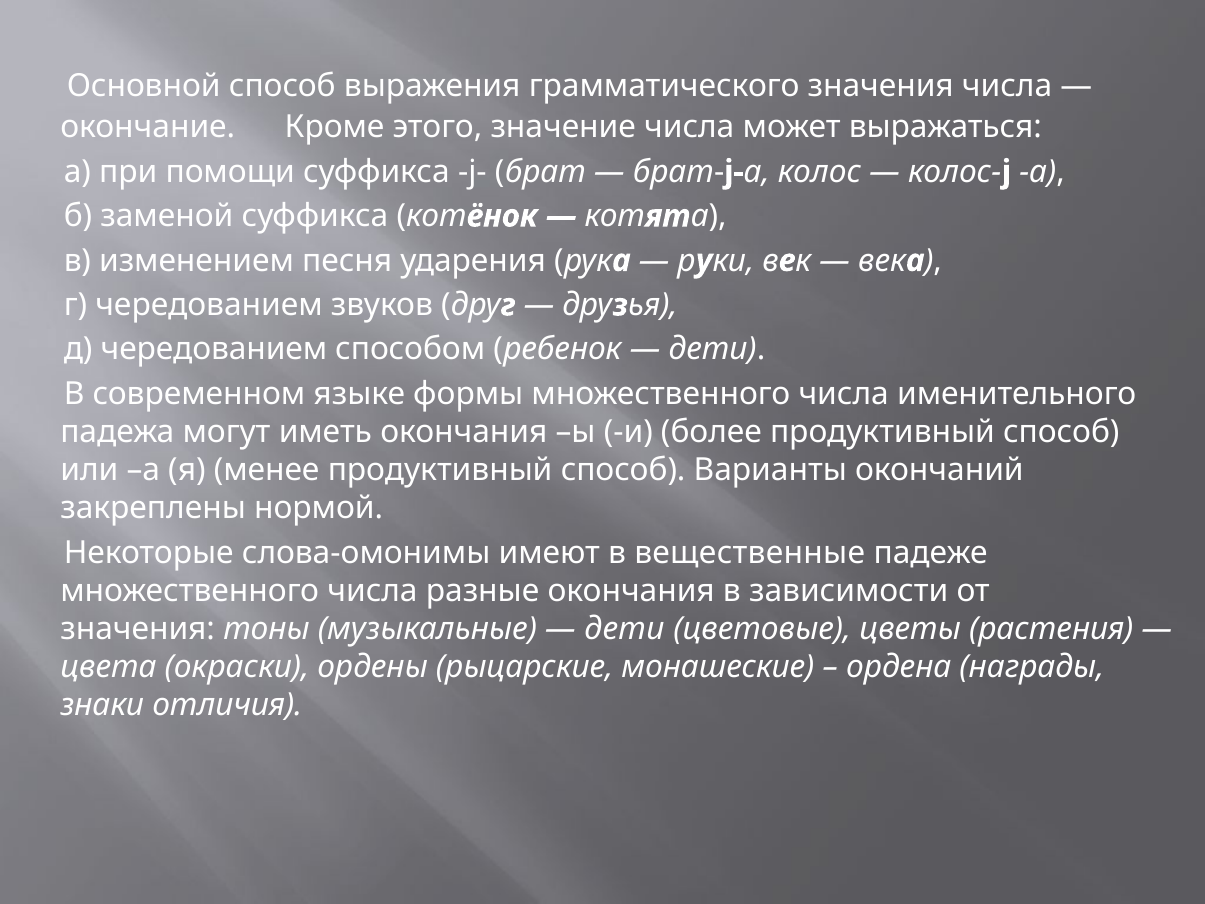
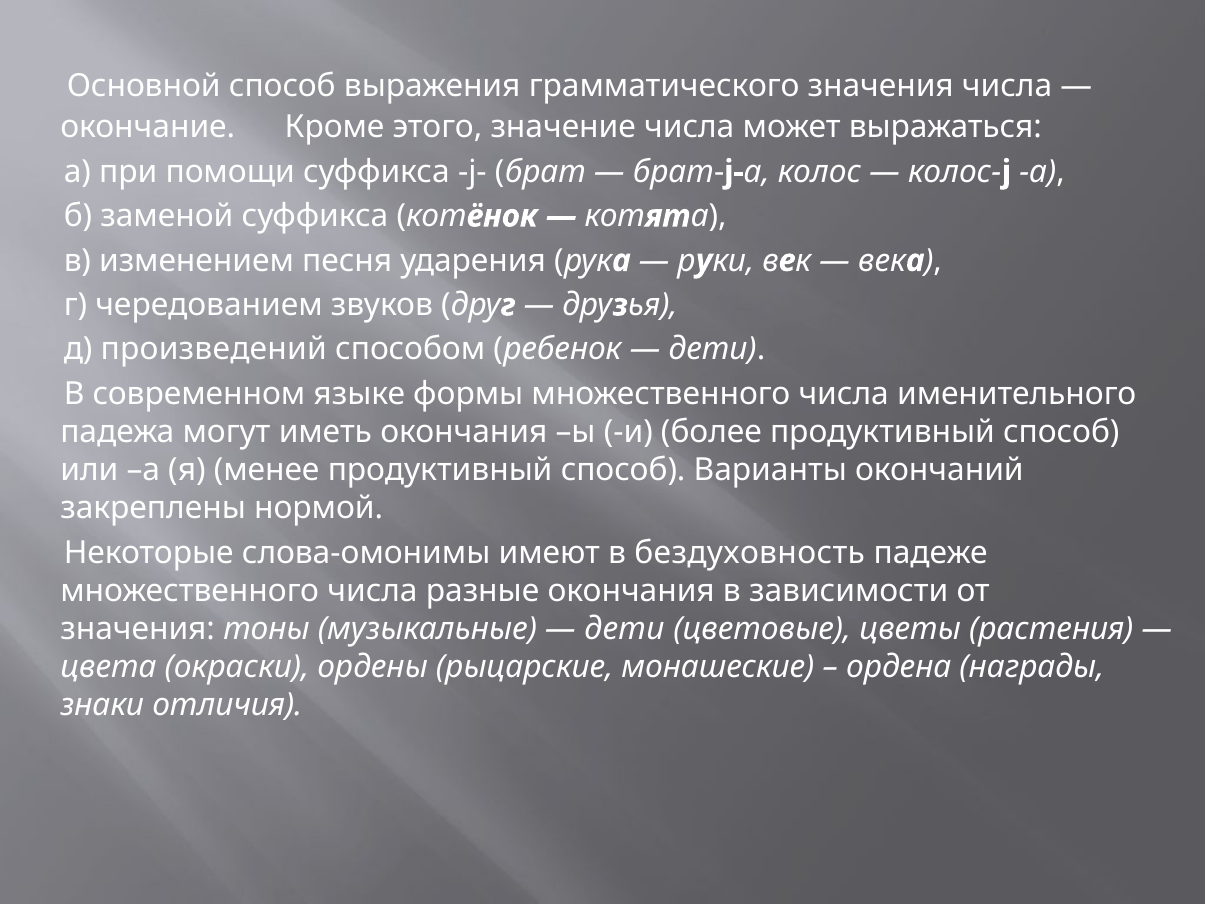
д чередованием: чередованием -> произведений (214, 349)
вещественные: вещественные -> бездуховность (750, 553)
